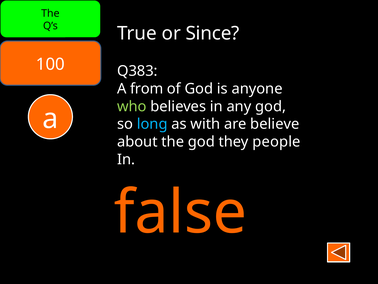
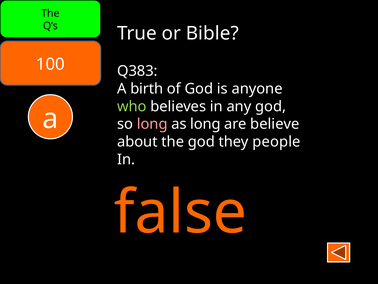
Since: Since -> Bible (212, 33)
from: from -> birth (147, 89)
long colour: light blue -> pink (152, 124)
as with: with -> long (205, 124)
